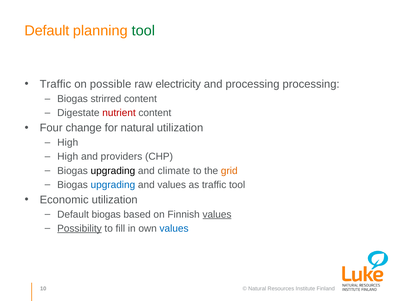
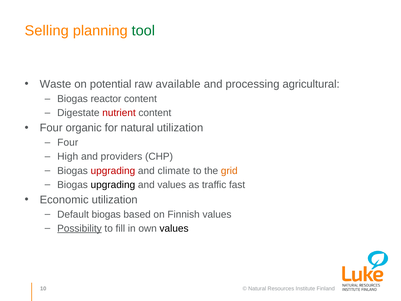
Default: Default -> Selling (47, 31)
Traffic: Traffic -> Waste (55, 84)
possible: possible -> potential (111, 84)
electricity: electricity -> available (178, 84)
processing processing: processing -> agricultural (311, 84)
strirred: strirred -> reactor (106, 99)
change: change -> organic (84, 128)
High: High -> Four (68, 143)
upgrading colour: black -> red (113, 171)
upgrading colour: blue -> black (113, 185)
traffic tool: tool -> fast (237, 185)
values underline: present -> none (217, 214)
values colour: blue -> black (174, 228)
